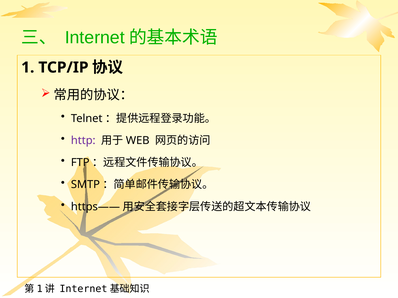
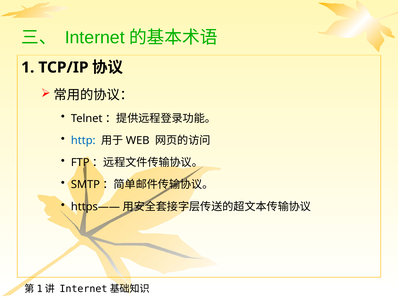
http colour: purple -> blue (83, 141)
